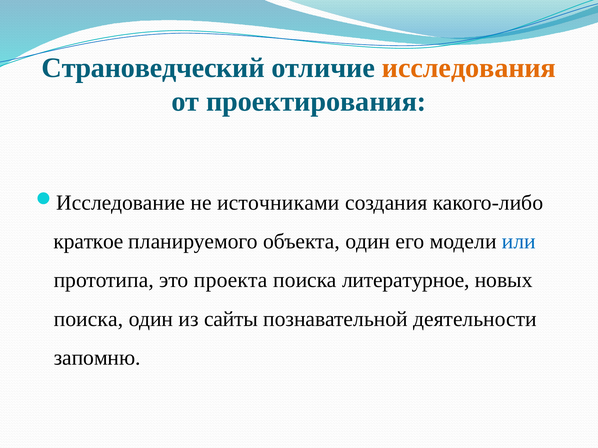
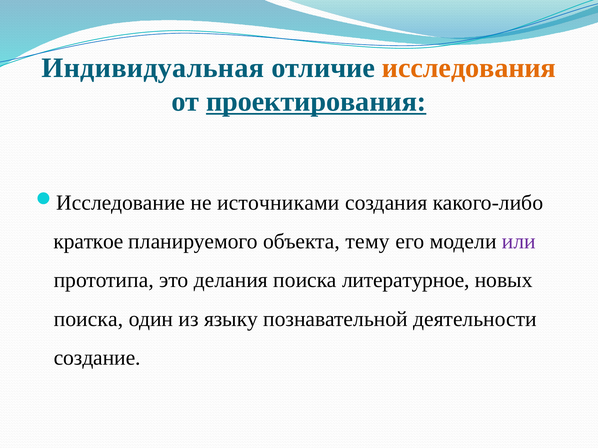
Страноведческий: Страноведческий -> Индивидуальная (153, 68)
проектирования underline: none -> present (316, 102)
объекта один: один -> тему (368, 242)
или colour: blue -> purple (519, 242)
проекта: проекта -> делания (231, 281)
сайты: сайты -> языку (231, 319)
запомню: запомню -> создание (97, 358)
